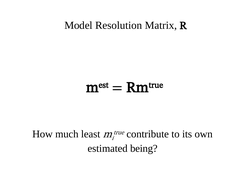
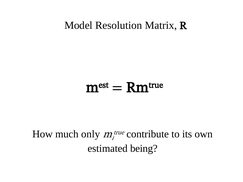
least: least -> only (91, 134)
